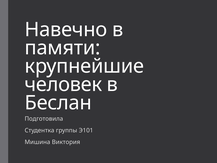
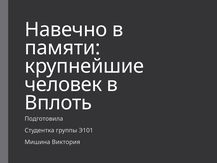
Беслан: Беслан -> Вплоть (58, 103)
